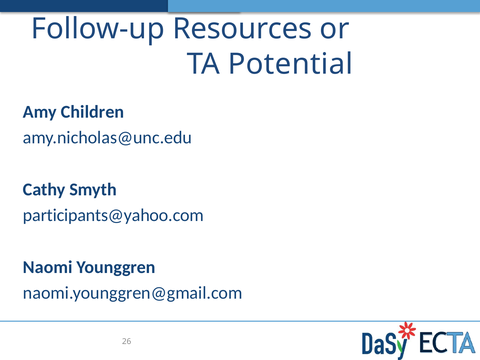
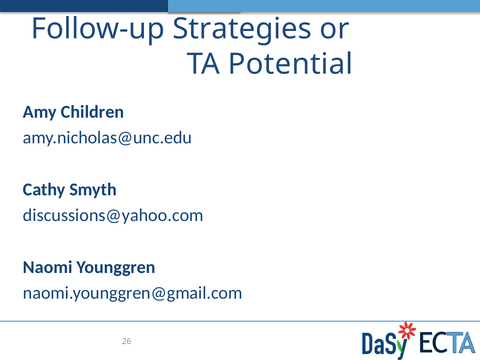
Resources: Resources -> Strategies (242, 29)
participants@yahoo.com: participants@yahoo.com -> discussions@yahoo.com (113, 215)
